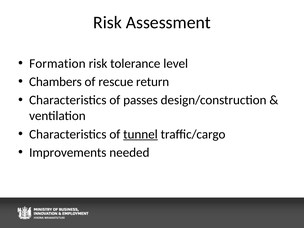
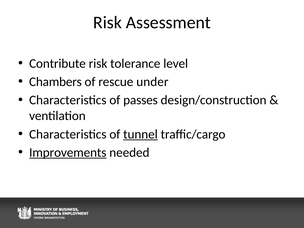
Formation: Formation -> Contribute (57, 63)
return: return -> under (152, 82)
Improvements underline: none -> present (68, 153)
